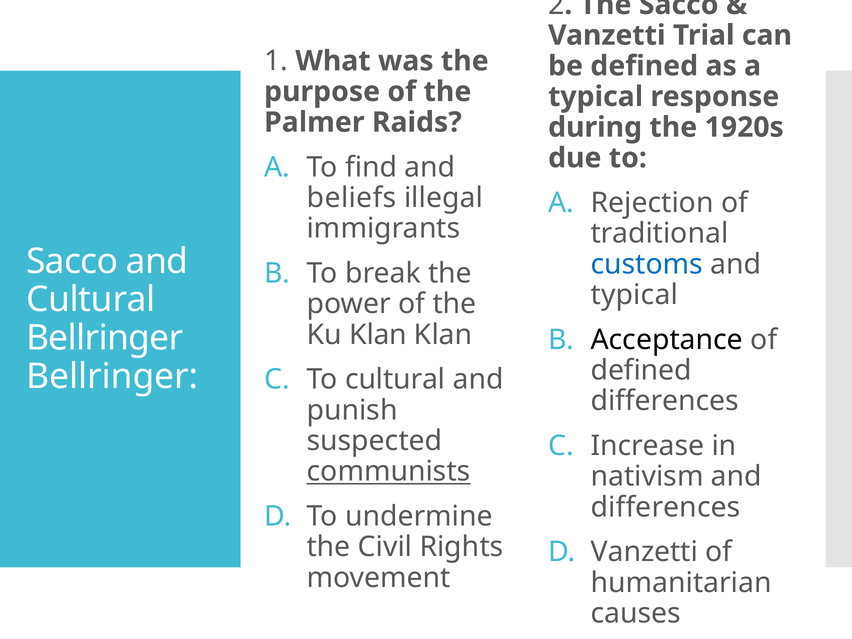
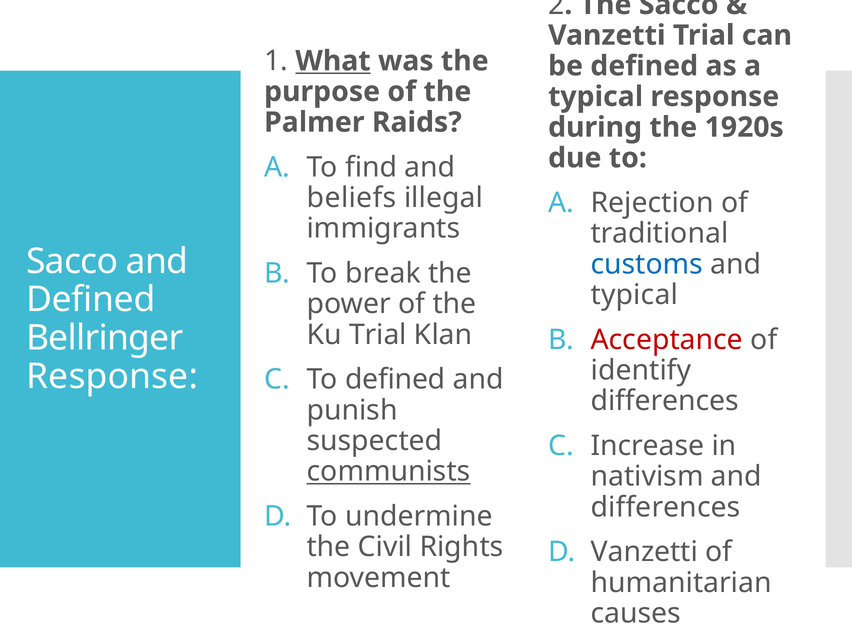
What underline: none -> present (333, 61)
Cultural: Cultural -> Defined (91, 300)
Ku Klan: Klan -> Trial (378, 335)
Acceptance colour: black -> red (667, 340)
defined: defined -> identify (641, 370)
Bellringer: Bellringer -> Response (112, 376)
To cultural: cultural -> defined (395, 379)
